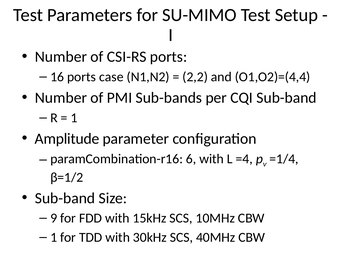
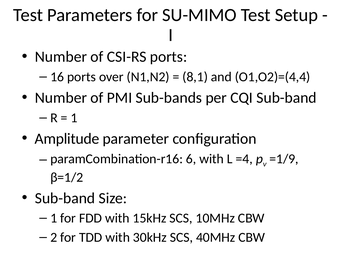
case: case -> over (111, 77)
2,2: 2,2 -> 8,1 (195, 77)
=1/4: =1/4 -> =1/9 (284, 158)
9: 9 -> 1 (54, 218)
1: 1 -> 2 (54, 237)
